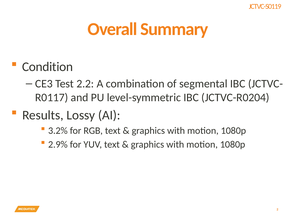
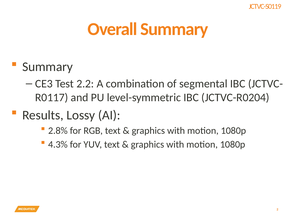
Condition: Condition -> Summary (47, 67)
3.2%: 3.2% -> 2.8% (58, 131)
2.9%: 2.9% -> 4.3% (58, 144)
